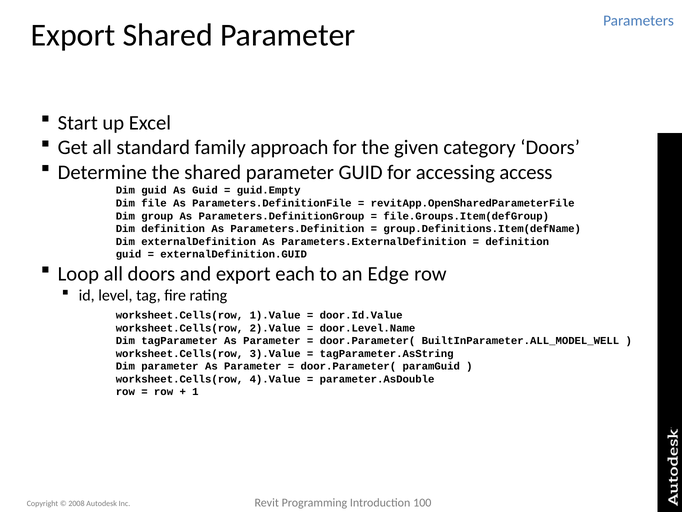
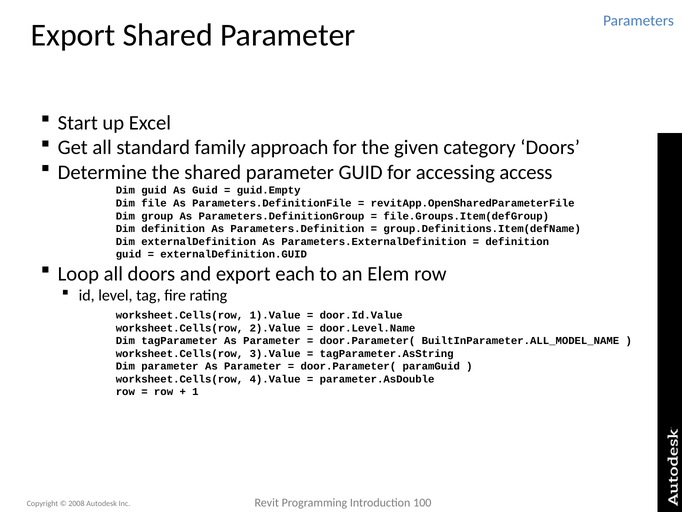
Edge: Edge -> Elem (388, 274)
BuiltInParameter.ALL_MODEL_WELL: BuiltInParameter.ALL_MODEL_WELL -> BuiltInParameter.ALL_MODEL_NAME (520, 341)
